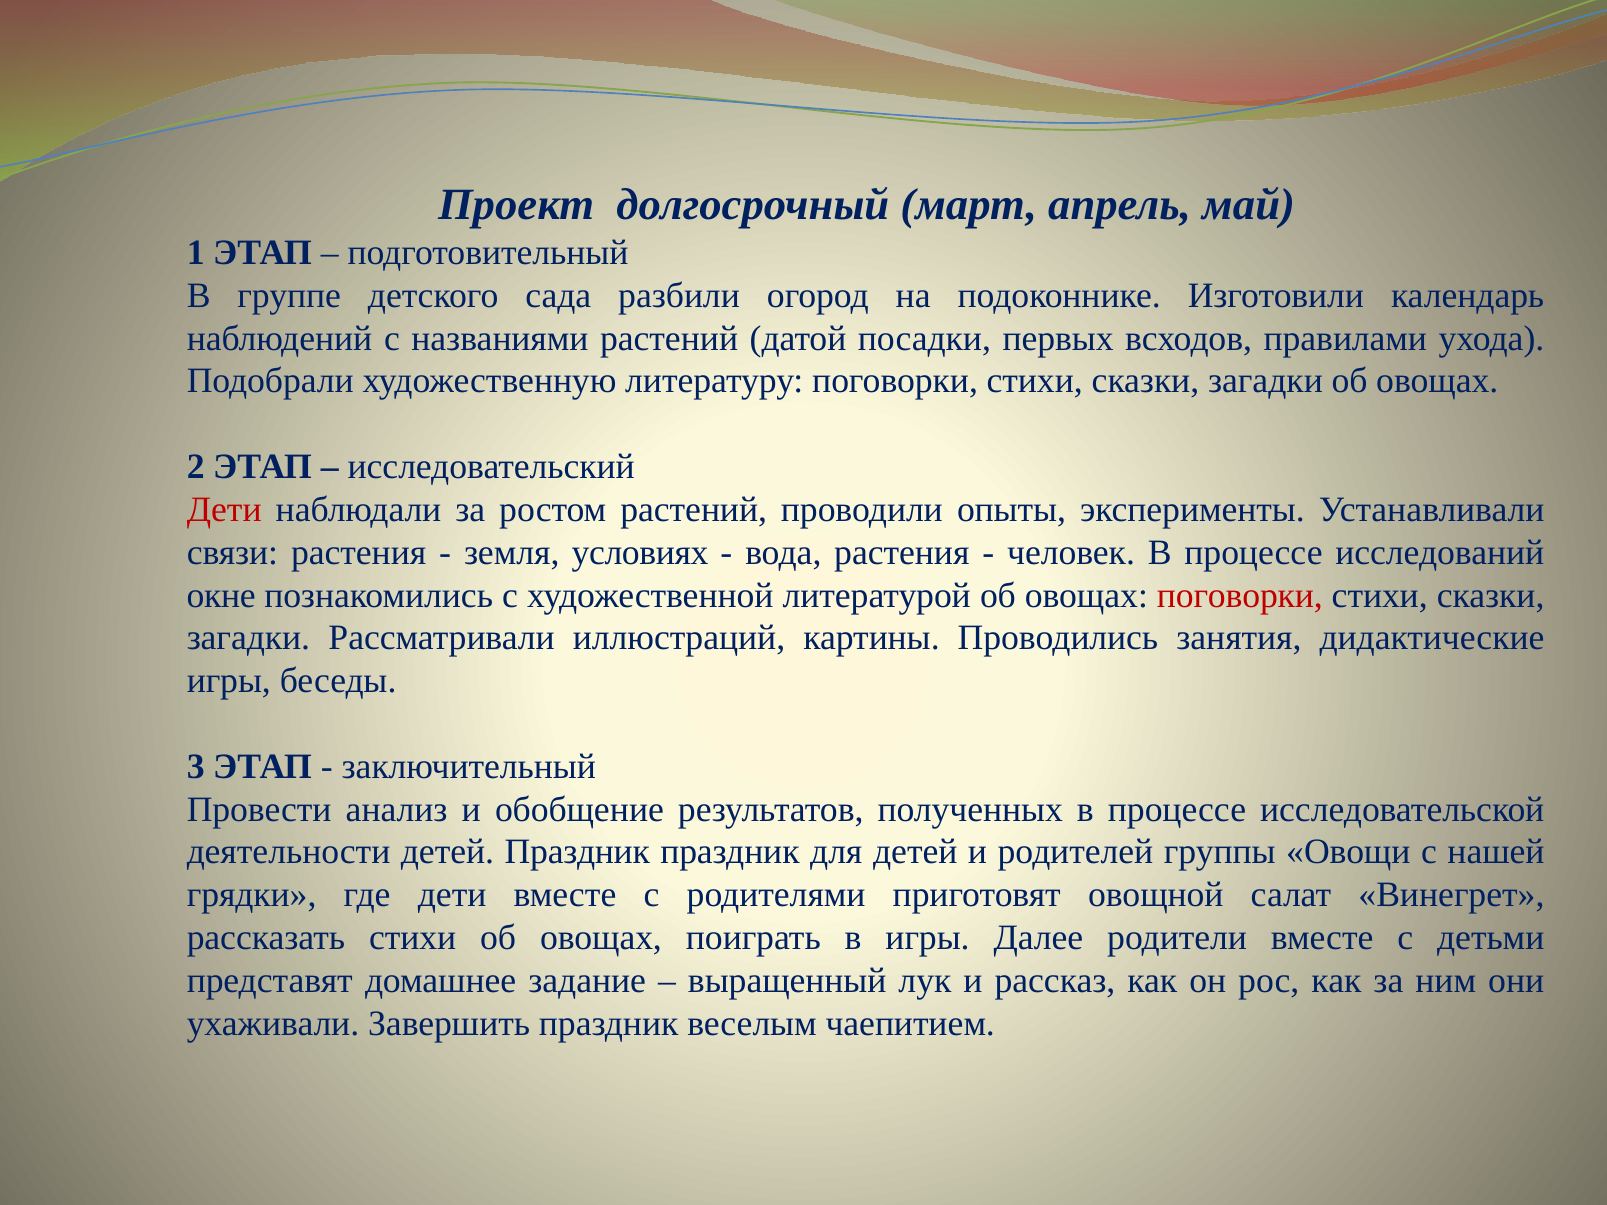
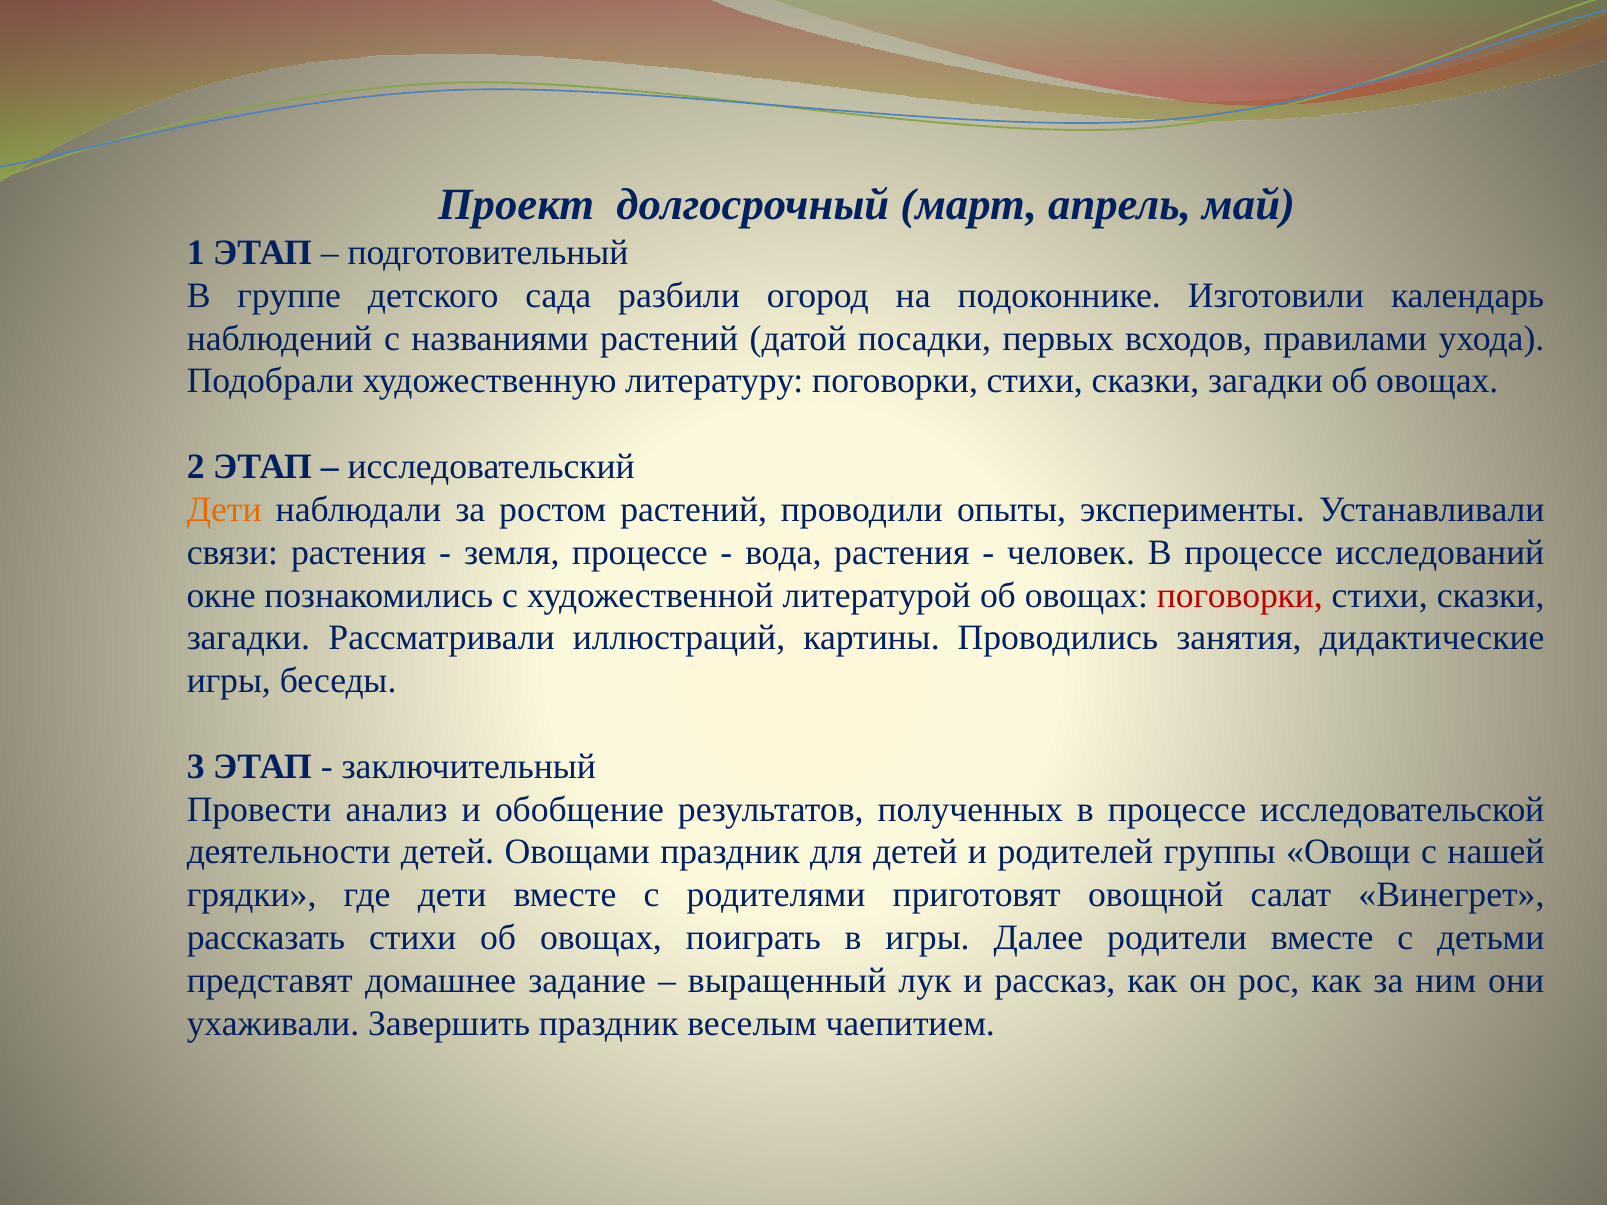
Дети colour: red -> orange (224, 510)
земля условиях: условиях -> процессе (640, 553)
детей Праздник: Праздник -> Овощами (577, 852)
